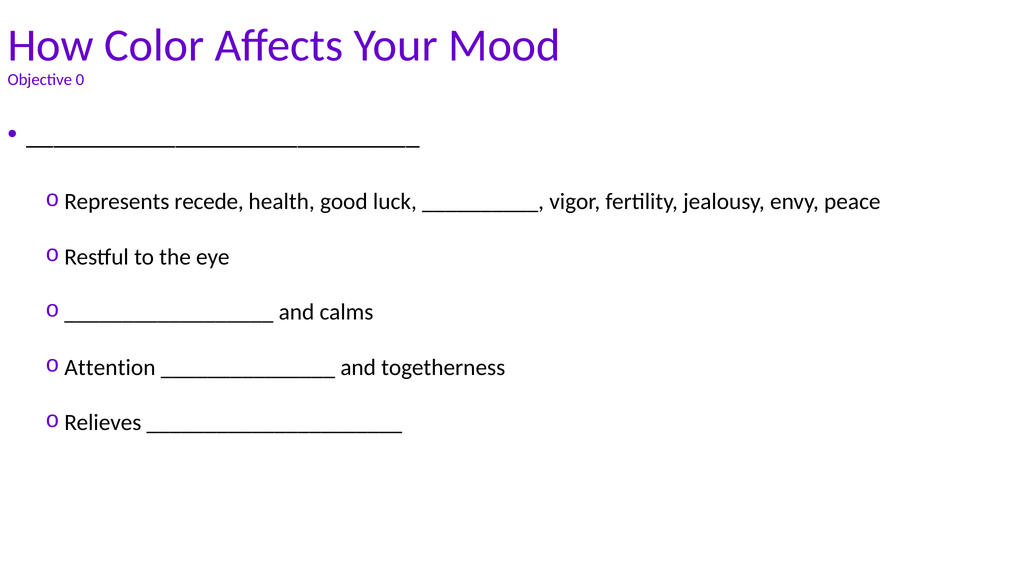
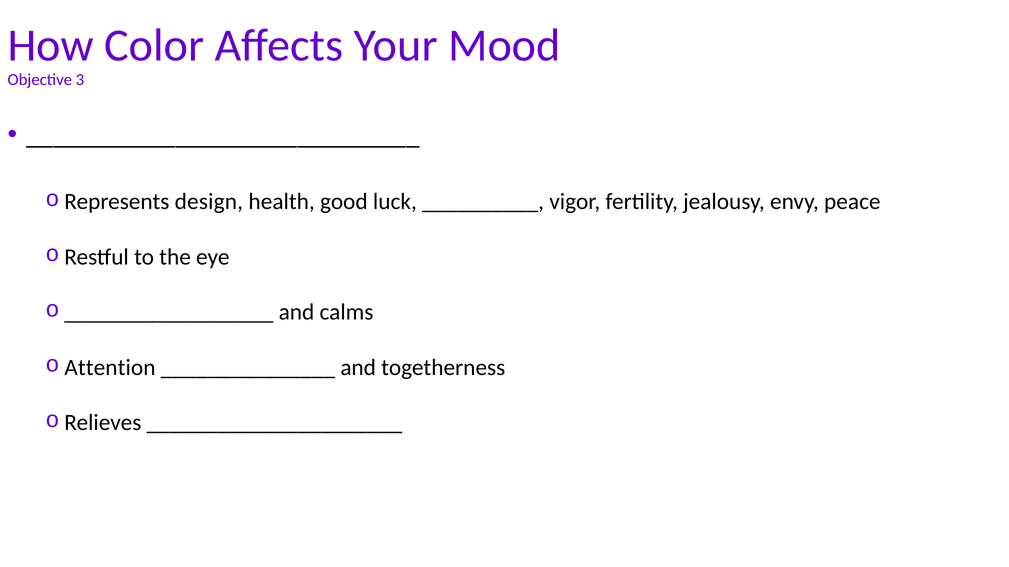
0: 0 -> 3 (80, 80)
recede: recede -> design (209, 202)
